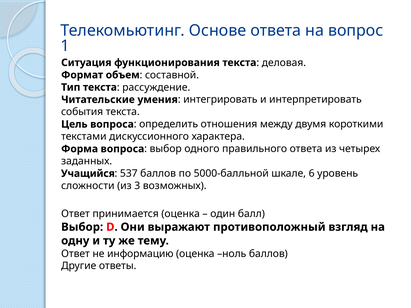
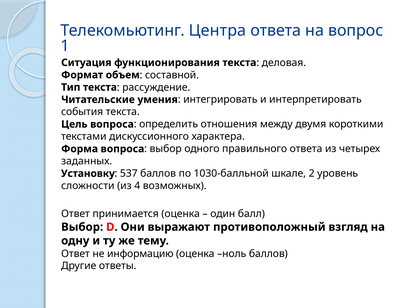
Основе: Основе -> Центра (218, 31)
Учащийся: Учащийся -> Установку (88, 174)
5000-балльной: 5000-балльной -> 1030-балльной (231, 174)
6: 6 -> 2 (312, 174)
3: 3 -> 4 (137, 186)
